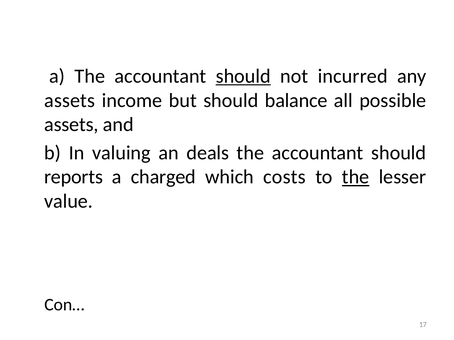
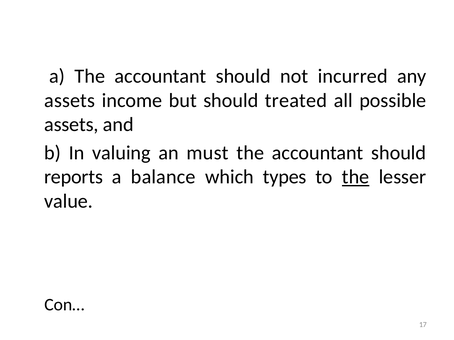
should underline: present -> none (243, 76)
balance: balance -> treated (296, 101)
deals: deals -> must (208, 153)
charged: charged -> balance (163, 177)
costs: costs -> types (285, 177)
